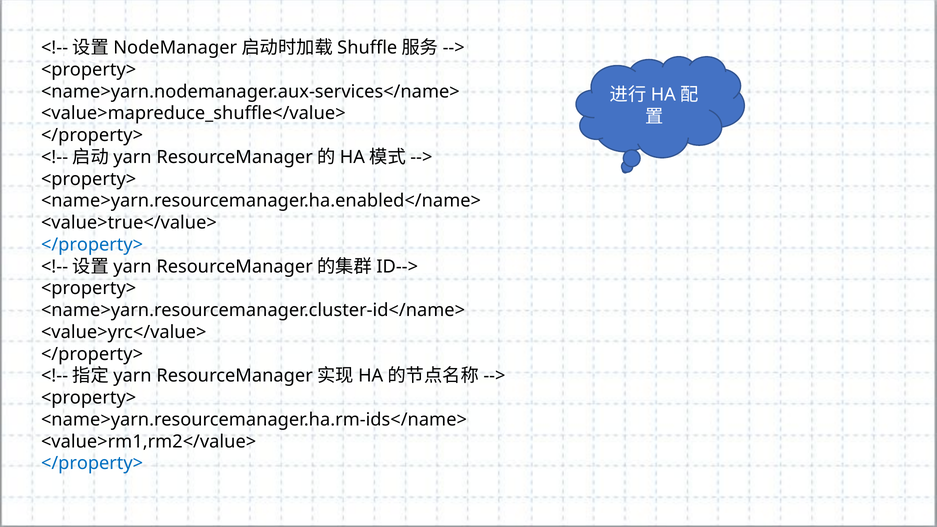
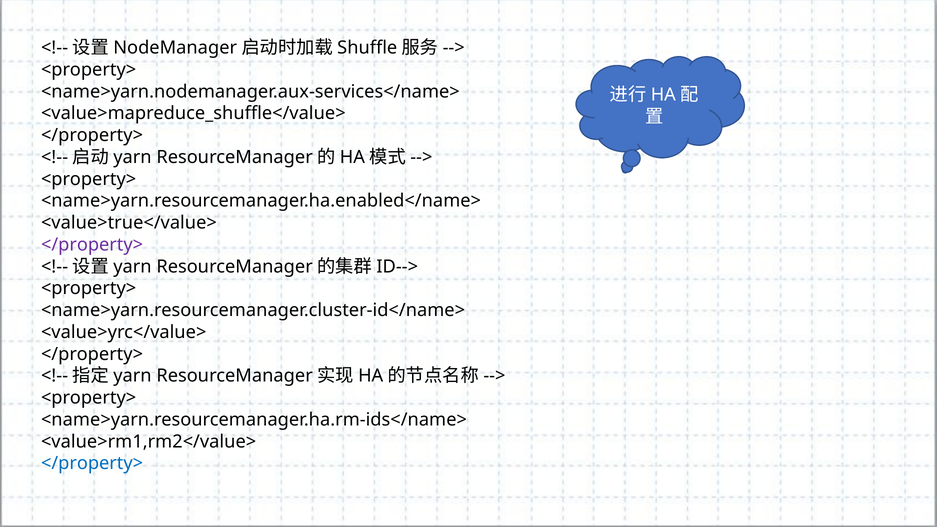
</property> colour: blue -> purple (92, 245)
